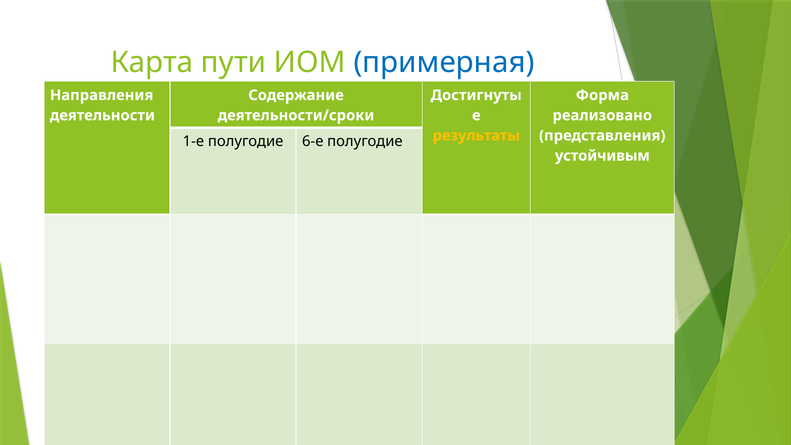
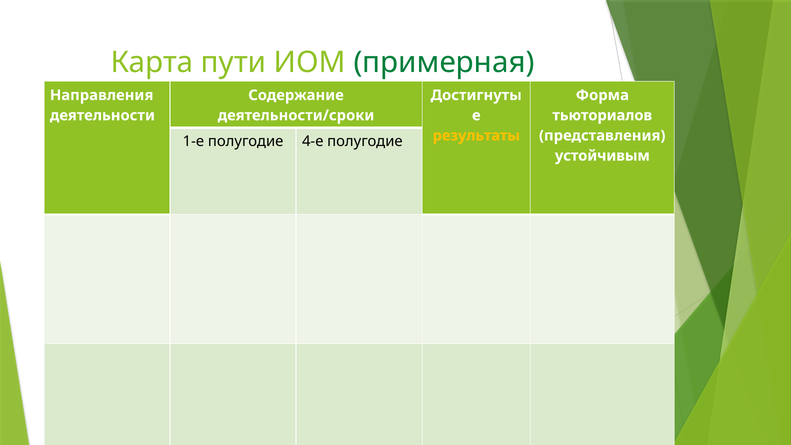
примерная colour: blue -> green (444, 62)
реализовано: реализовано -> тьюториалов (602, 115)
6-е: 6-е -> 4-е (313, 142)
